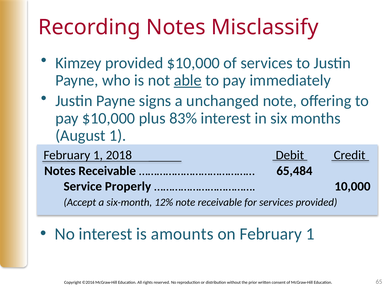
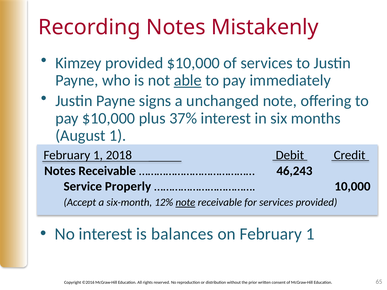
Misclassify: Misclassify -> Mistakenly (265, 27)
83%: 83% -> 37% (183, 118)
65,484: 65,484 -> 46,243 (294, 171)
note underline: none -> present (185, 203)
amounts: amounts -> balances (182, 234)
